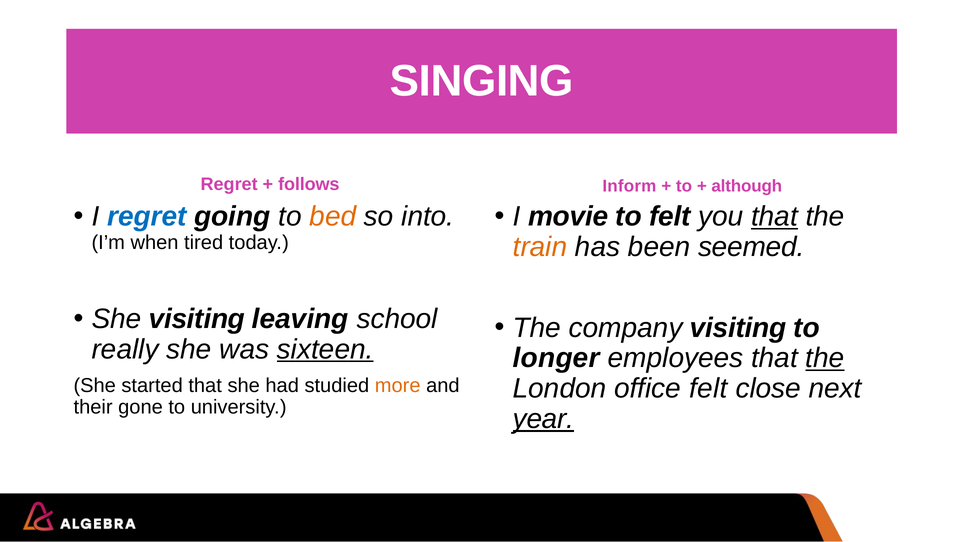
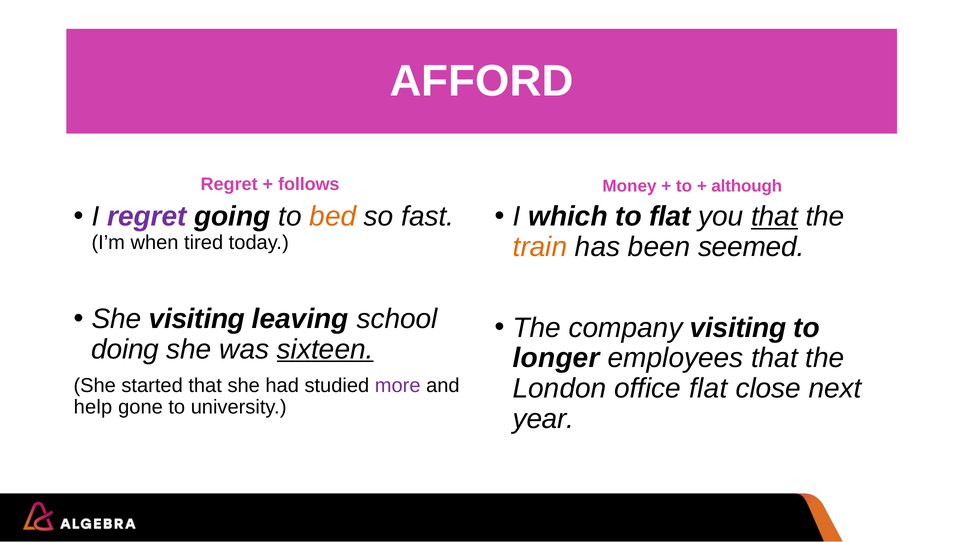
SINGING: SINGING -> AFFORD (481, 81)
Inform: Inform -> Money (629, 186)
regret colour: blue -> purple (147, 216)
into: into -> fast (428, 216)
movie: movie -> which (568, 217)
to felt: felt -> flat (670, 217)
really: really -> doing (125, 349)
the underline: present -> none (825, 358)
office felt: felt -> flat (708, 388)
more colour: orange -> purple (398, 385)
their: their -> help (93, 407)
year underline: present -> none (544, 419)
